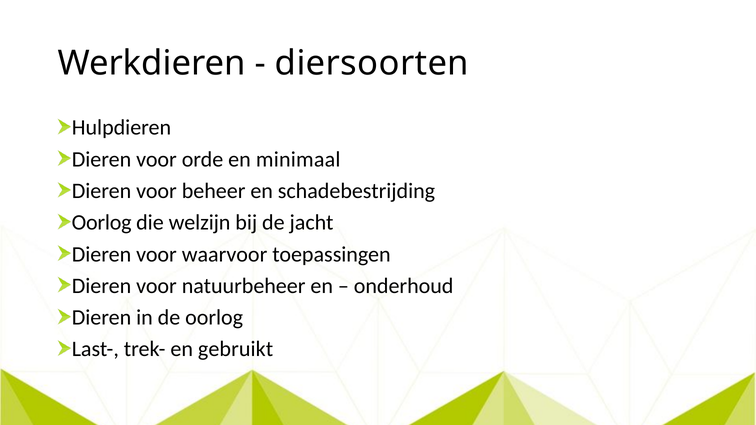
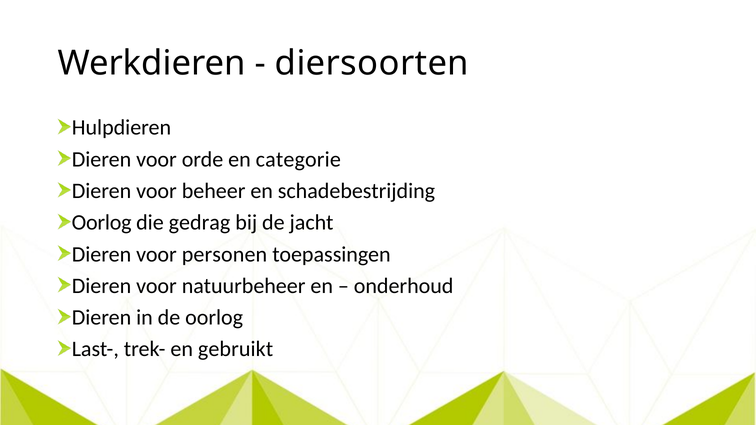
minimaal: minimaal -> categorie (298, 159)
welzijn: welzijn -> gedrag (200, 223)
waarvoor: waarvoor -> personen (224, 254)
